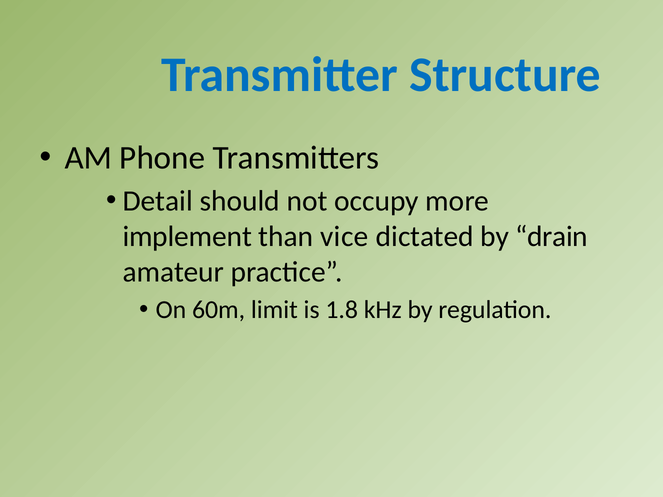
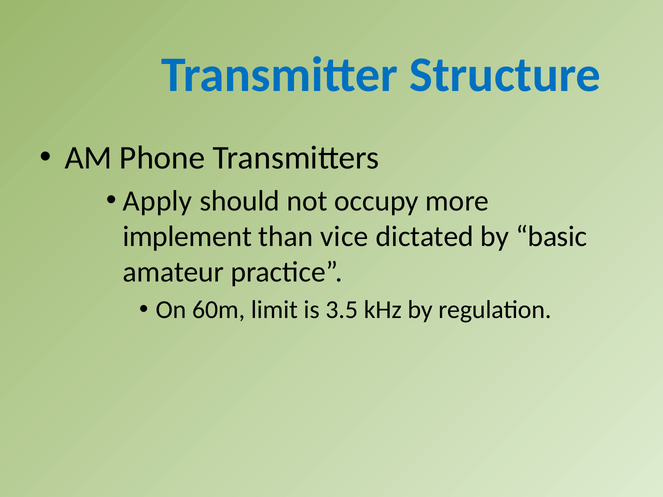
Detail: Detail -> Apply (158, 201)
drain: drain -> basic (551, 237)
1.8: 1.8 -> 3.5 (342, 310)
